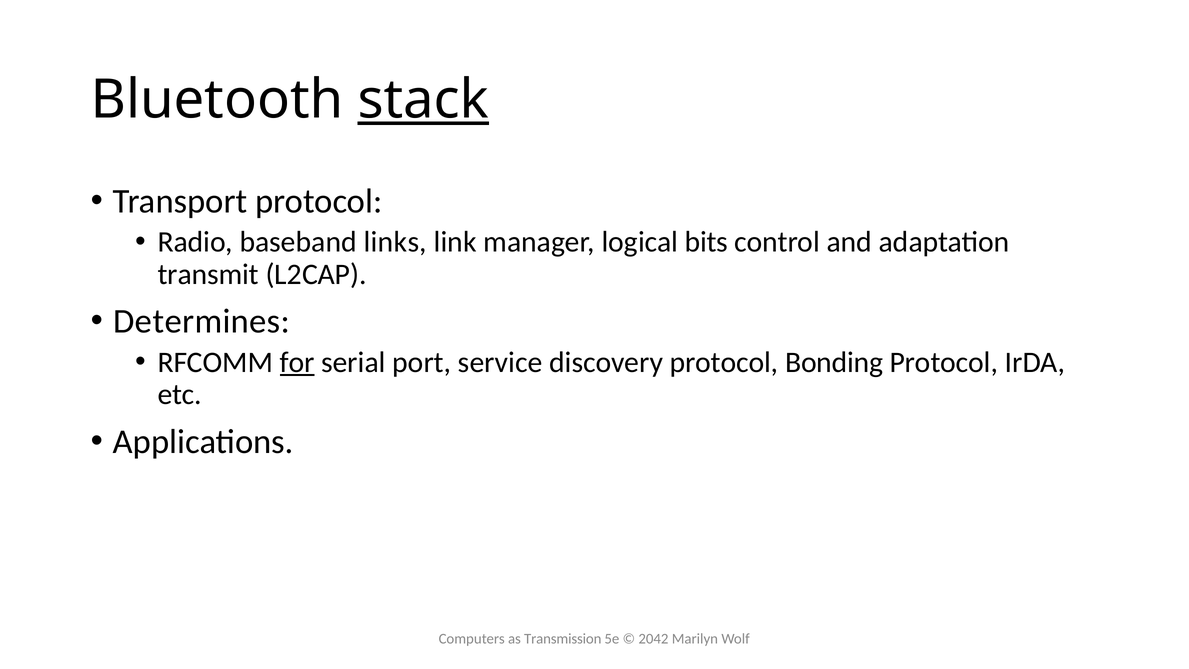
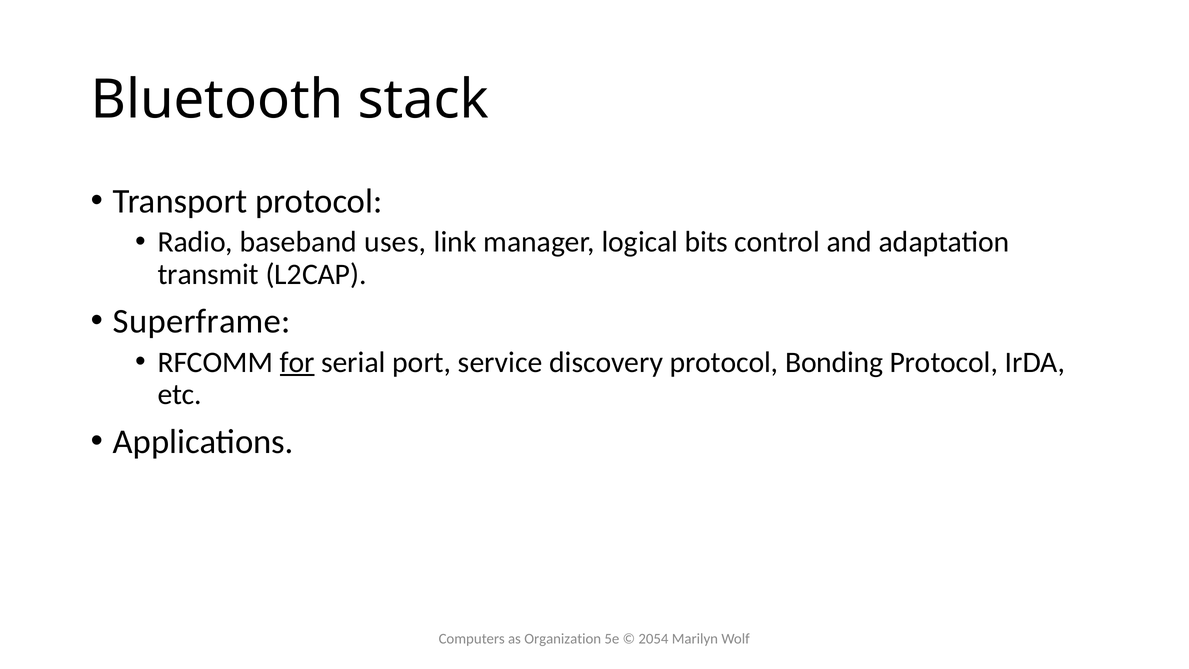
stack underline: present -> none (423, 100)
links: links -> uses (395, 242)
Determines: Determines -> Superframe (202, 321)
Transmission: Transmission -> Organization (563, 639)
2042: 2042 -> 2054 (653, 639)
